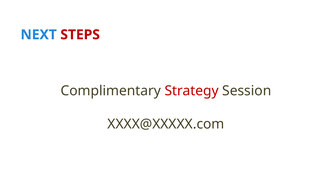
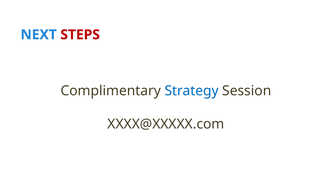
Strategy colour: red -> blue (192, 91)
